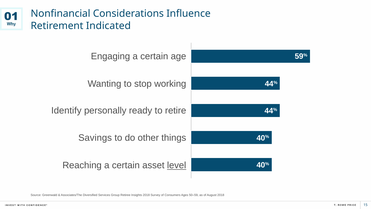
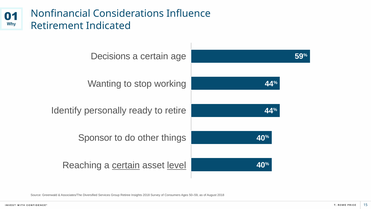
Engaging: Engaging -> Decisions (111, 56)
Savings: Savings -> Sponsor (95, 138)
certain underline: none -> present (126, 165)
